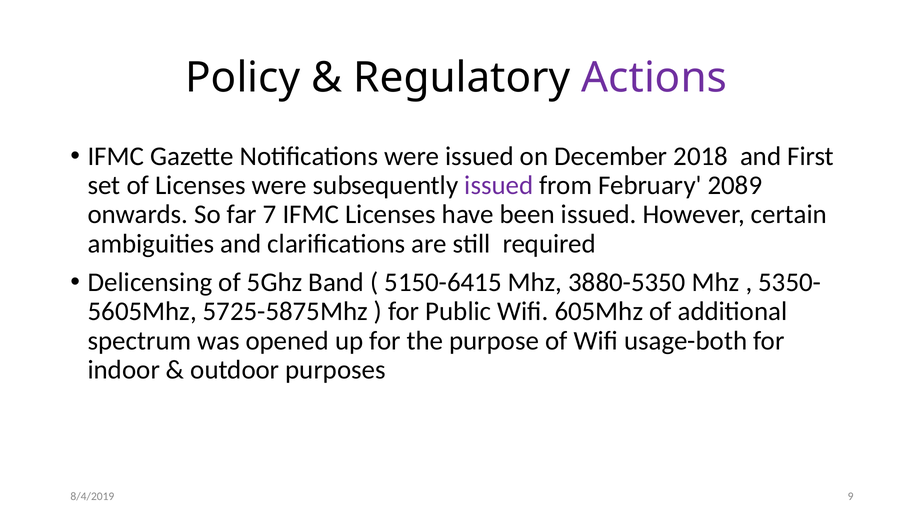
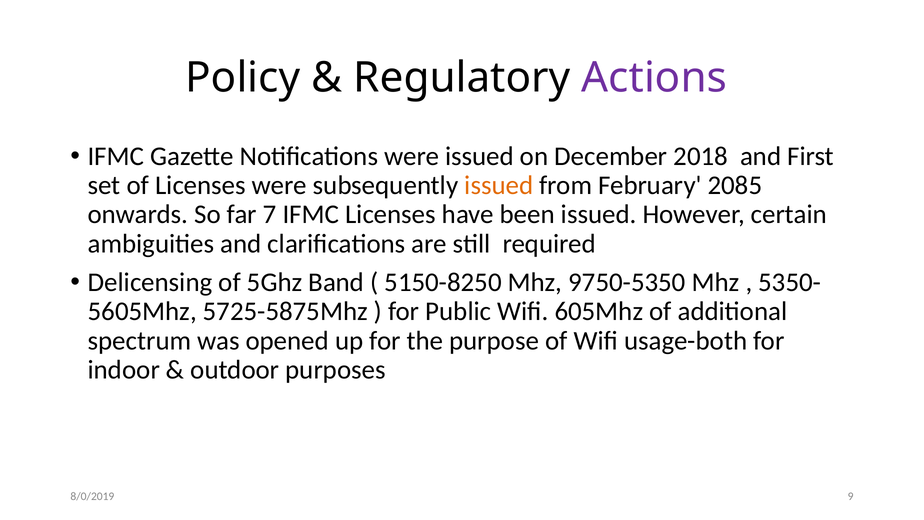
issued colour: purple -> orange (499, 185)
2089: 2089 -> 2085 (735, 185)
5150-6415: 5150-6415 -> 5150-8250 (443, 282)
3880-5350: 3880-5350 -> 9750-5350 (627, 282)
8/4/2019: 8/4/2019 -> 8/0/2019 (92, 496)
